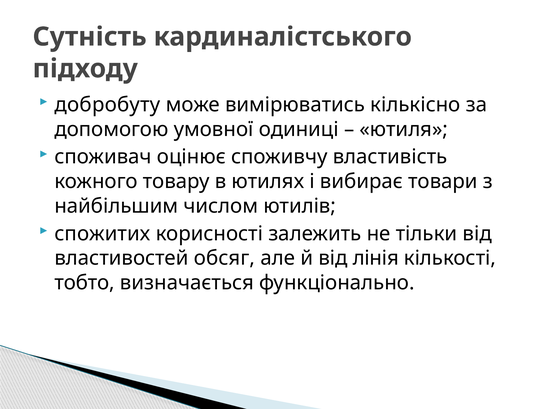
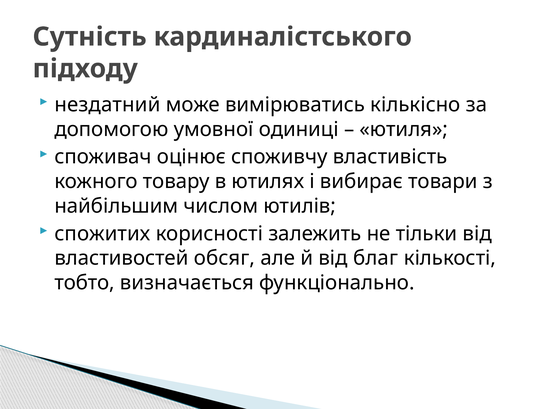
добробуту: добробуту -> нездатний (107, 105)
лінія: лінія -> благ (376, 258)
